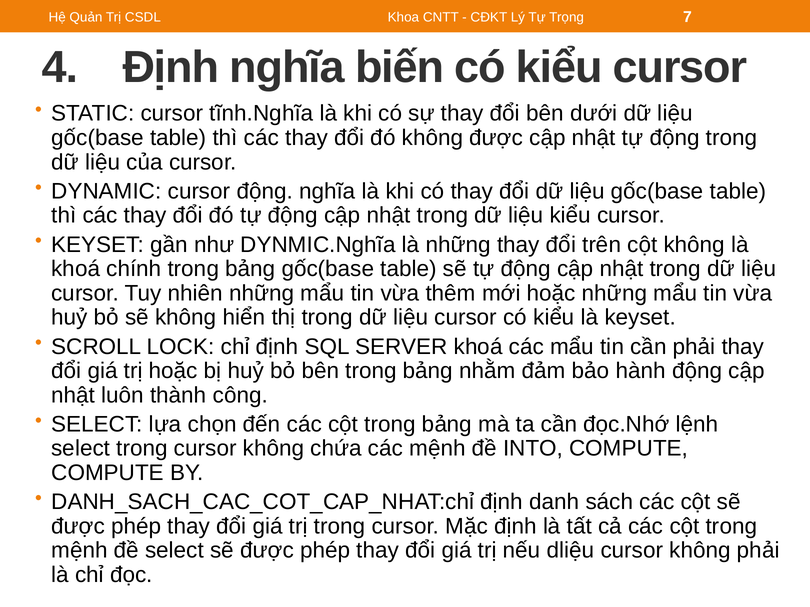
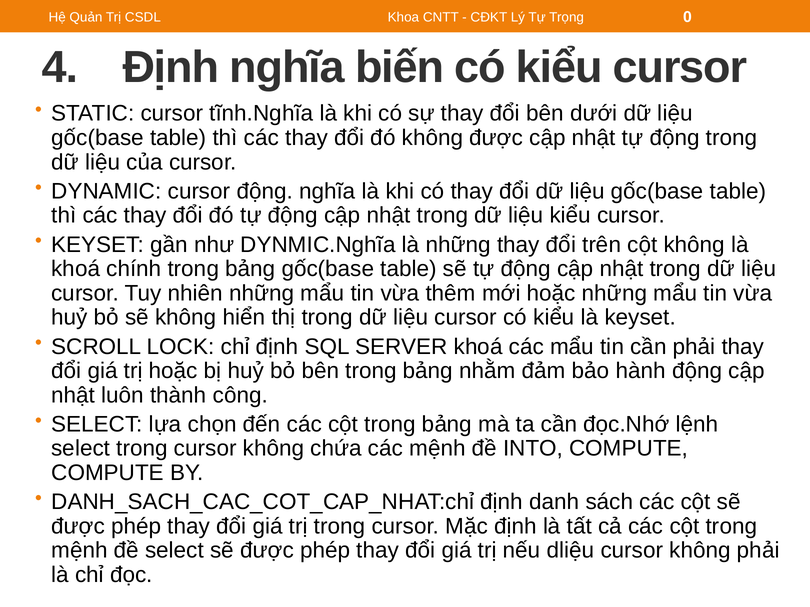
7: 7 -> 0 (687, 17)
